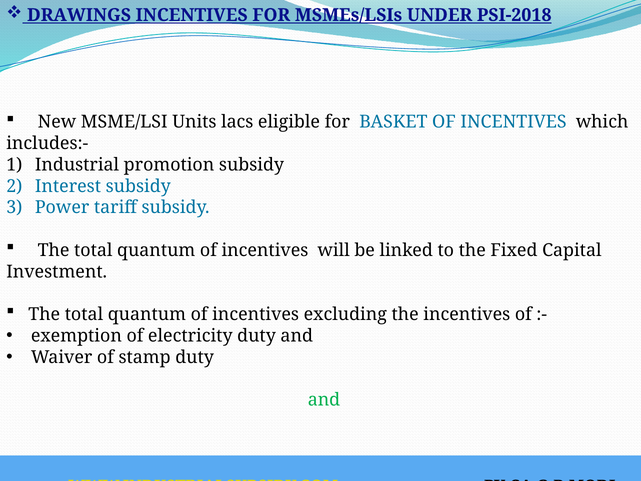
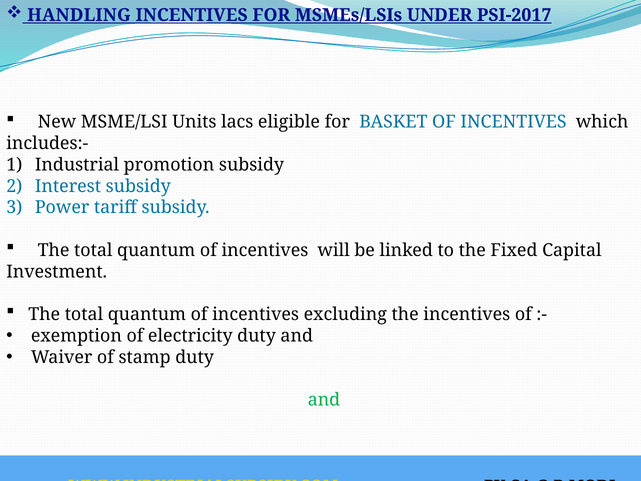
DRAWINGS: DRAWINGS -> HANDLING (79, 15)
PSI-2018: PSI-2018 -> PSI-2017 (514, 15)
